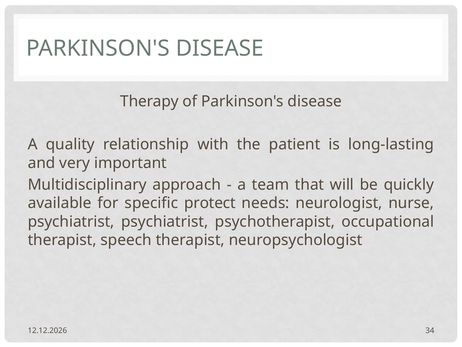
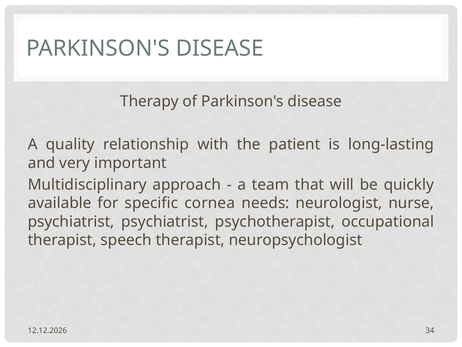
protect: protect -> cornea (210, 203)
